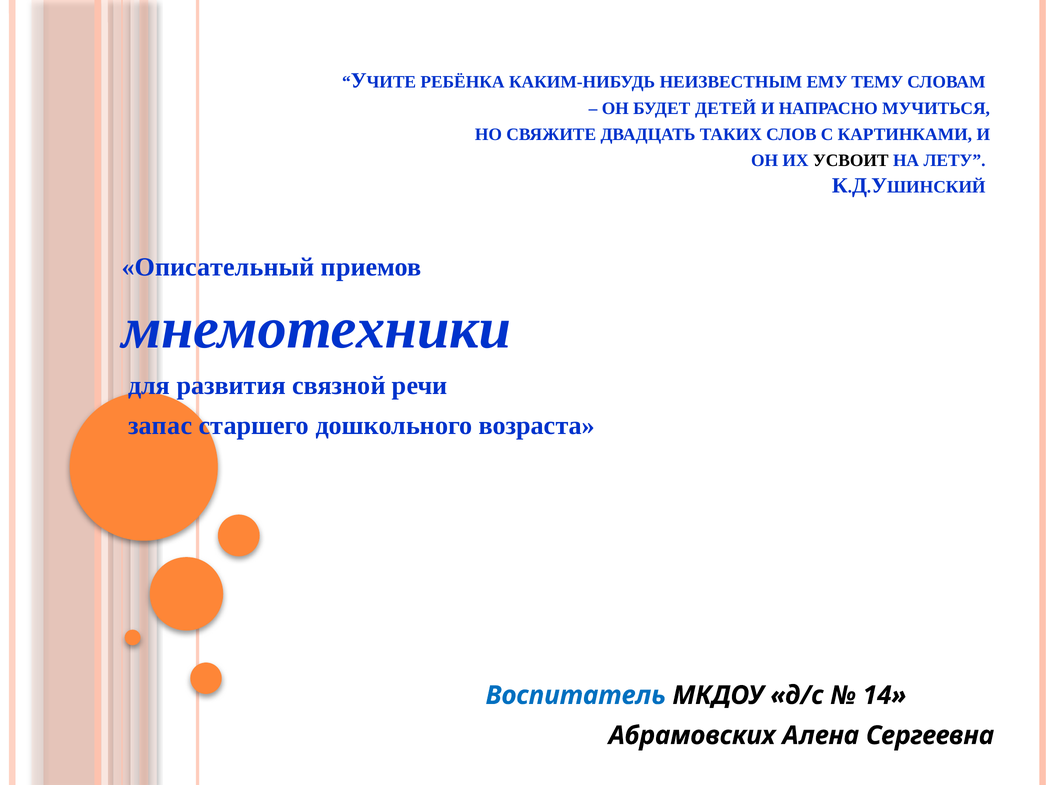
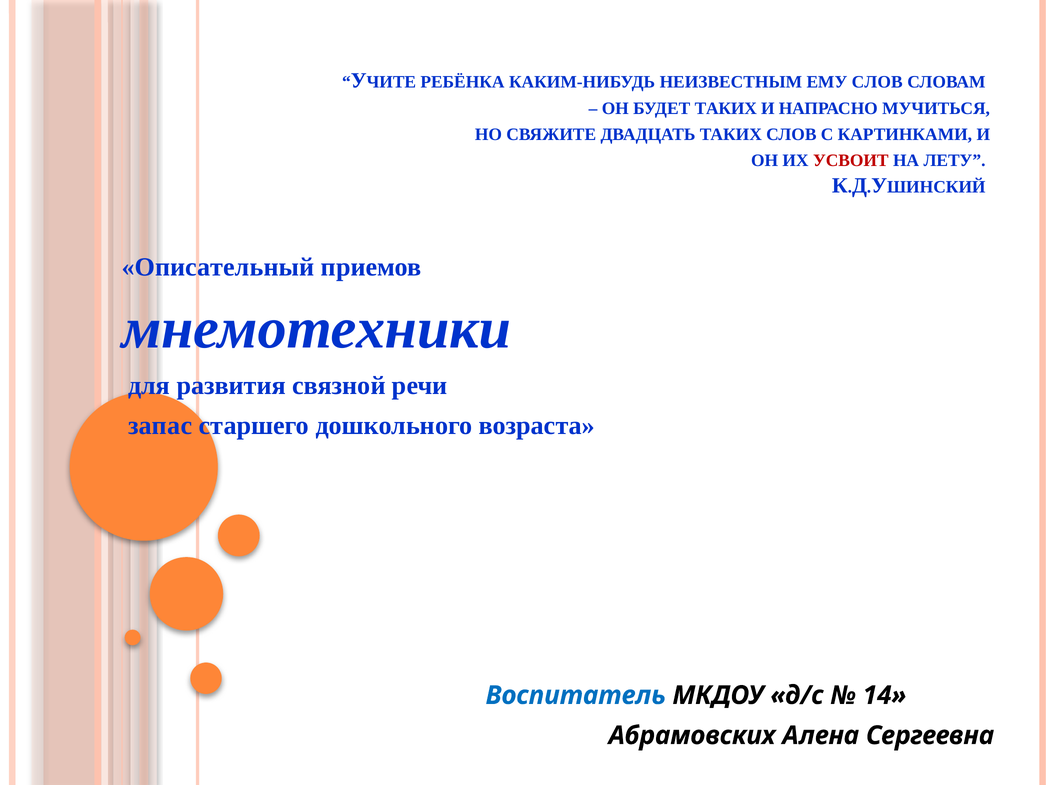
ЕМУ ТЕМУ: ТЕМУ -> СЛОВ (877, 82)
БУДЕТ ДЕТЕЙ: ДЕТЕЙ -> ТАКИХ (726, 108)
УСВОИТ colour: black -> red (851, 161)
